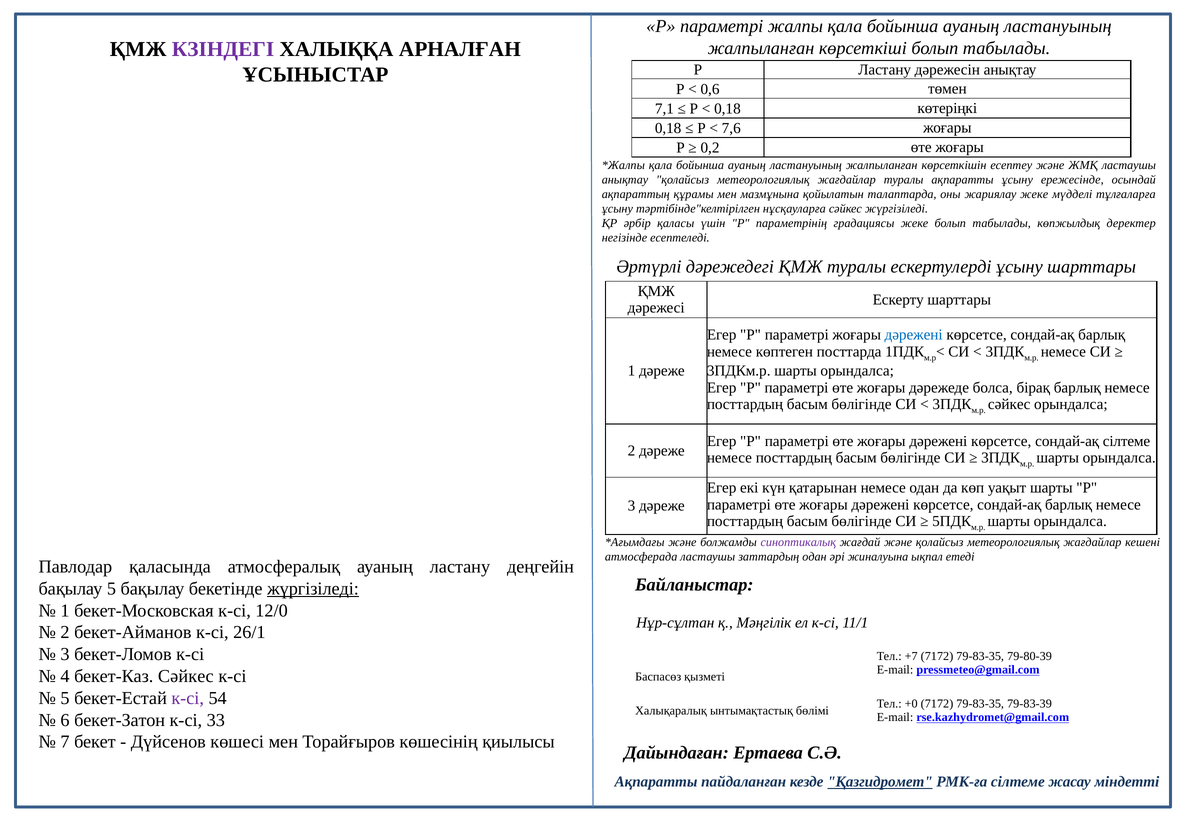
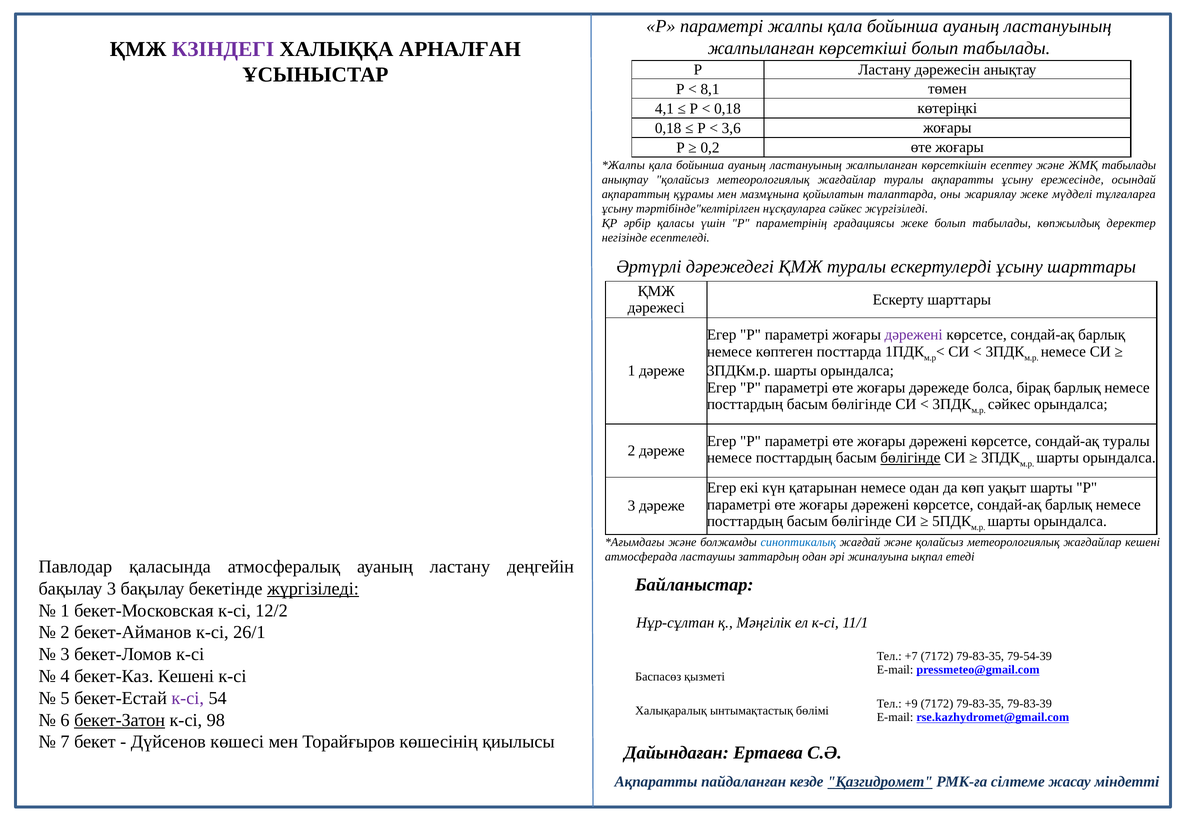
0,6: 0,6 -> 8,1 (710, 89)
7,1: 7,1 -> 4,1 (664, 109)
7,6: 7,6 -> 3,6 (731, 128)
ЖМҚ ластаушы: ластаушы -> табылады (1129, 165)
дәрежені colour: blue -> purple (914, 335)
сондай-ақ сілтеме: сілтеме -> туралы (1126, 441)
бөлігінде underline: none -> present (910, 458)
синоптикалық colour: purple -> blue (798, 542)
бақылау 5: 5 -> 3 (111, 589)
12/0: 12/0 -> 12/2 (272, 611)
79-80-39: 79-80-39 -> 79-54-39 (1030, 656)
бекет-Каз Сәйкес: Сәйкес -> Кешені (186, 676)
+0: +0 -> +9 (911, 704)
бекет-Затон underline: none -> present (120, 720)
33: 33 -> 98 (216, 720)
